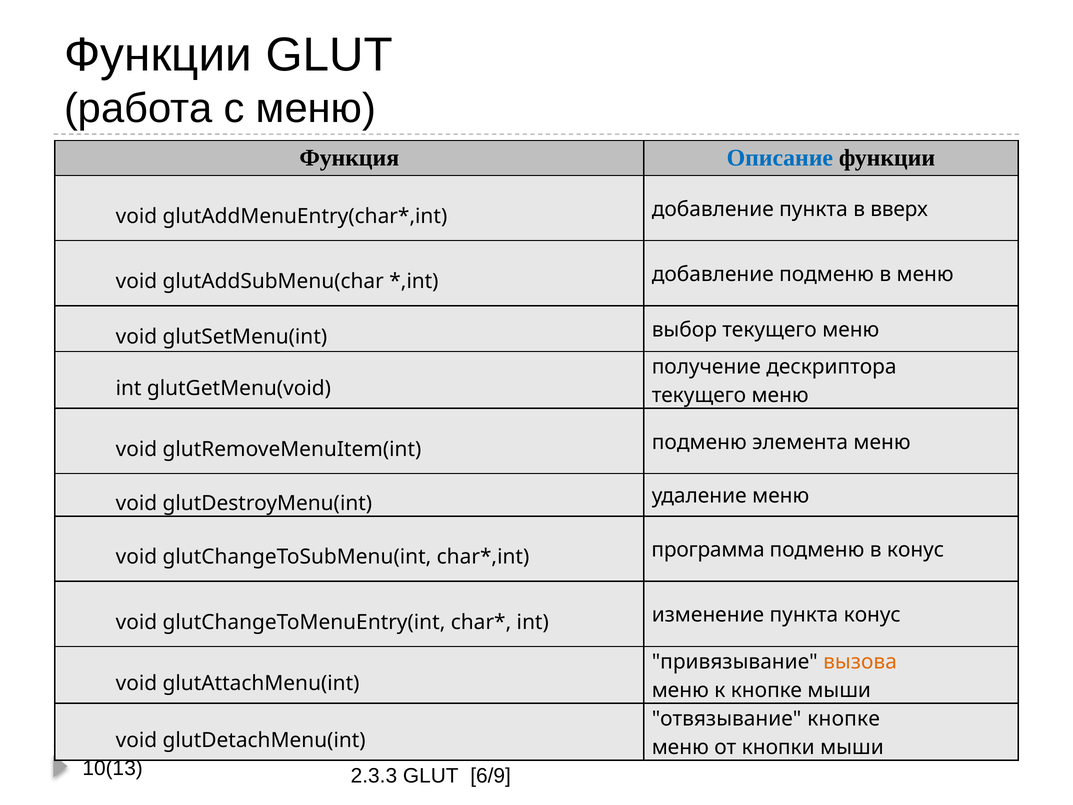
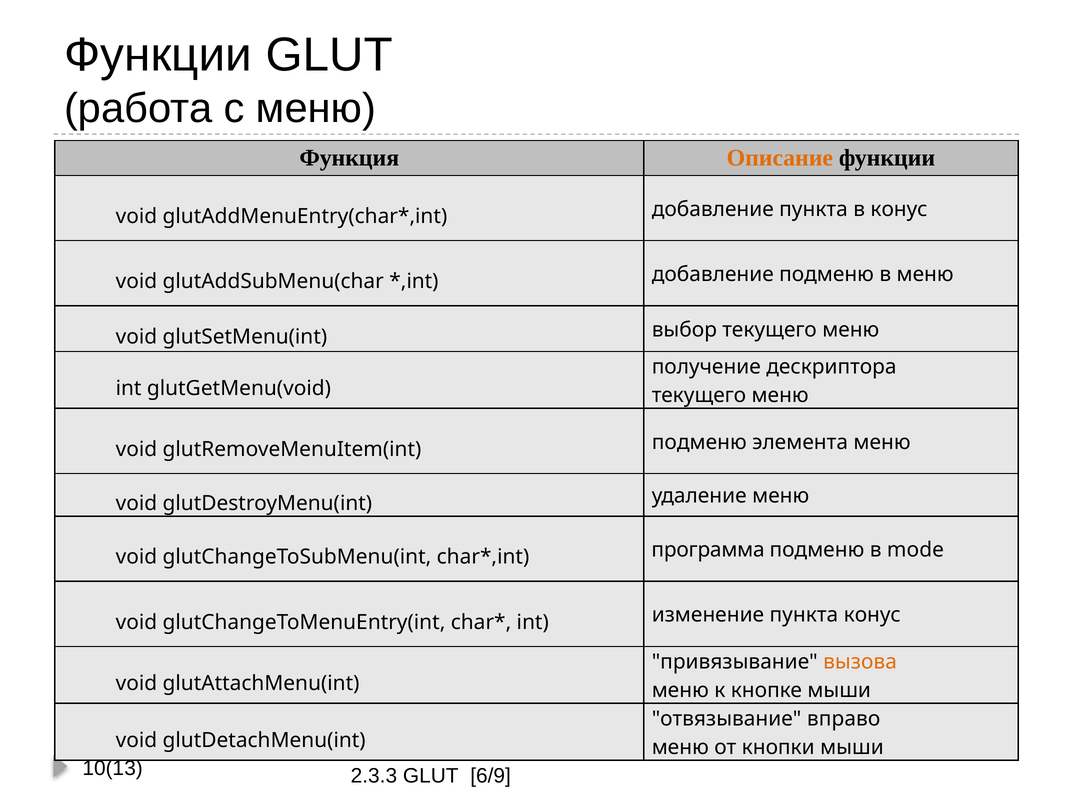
Описание colour: blue -> orange (780, 158)
в вверх: вверх -> конус (899, 209)
в конус: конус -> mode (915, 550)
отвязывание кнопке: кнопке -> вправо (844, 719)
